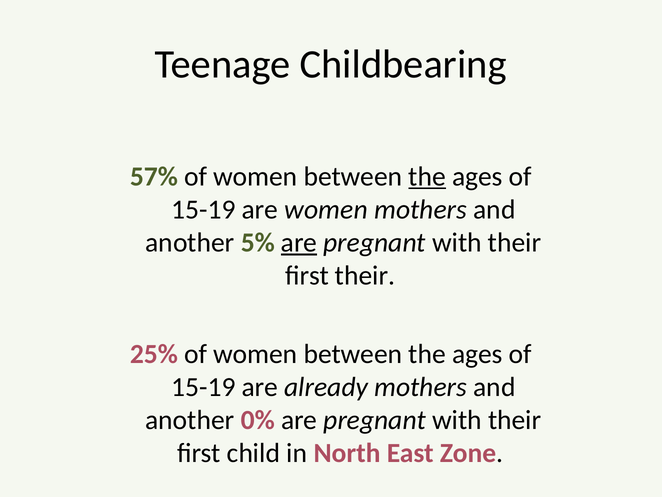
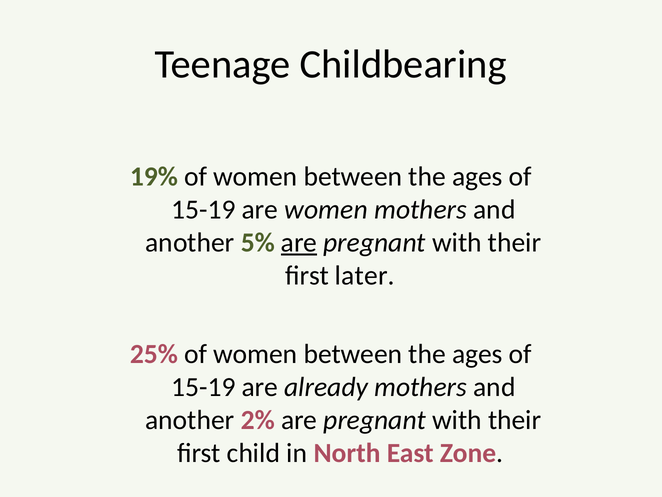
57%: 57% -> 19% (154, 176)
the underline: present -> none (427, 176)
first their: their -> later (365, 276)
0%: 0% -> 2% (258, 420)
